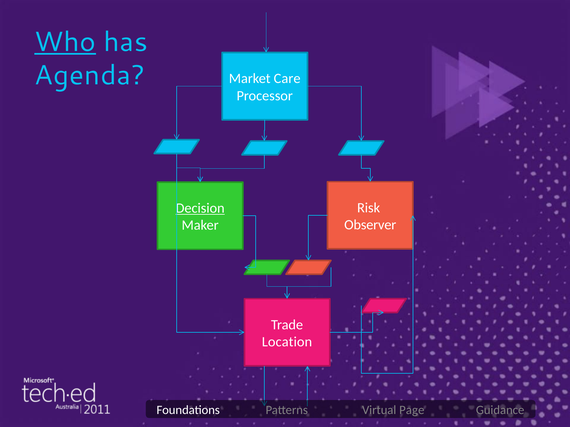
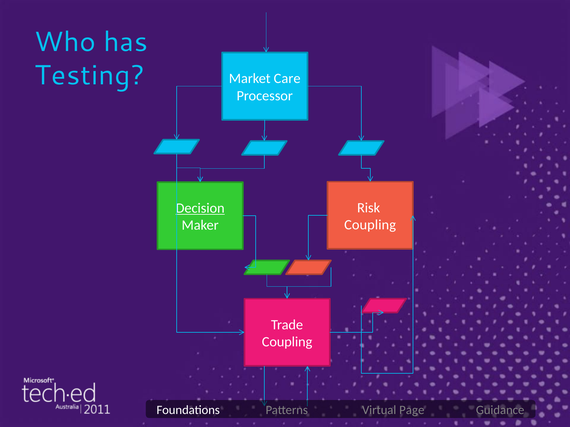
Who underline: present -> none (65, 42)
Agenda: Agenda -> Testing (90, 75)
Observer: Observer -> Coupling (370, 225)
Location: Location -> Coupling (287, 342)
